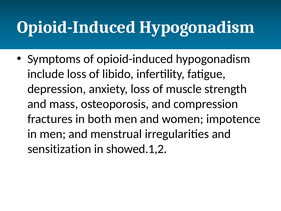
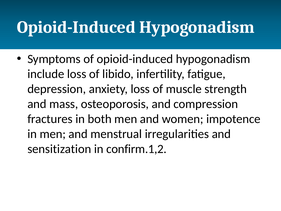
showed.1,2: showed.1,2 -> confirm.1,2 (137, 149)
